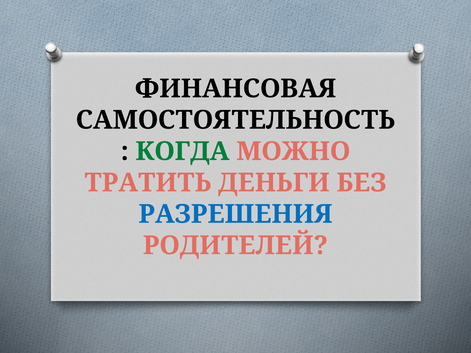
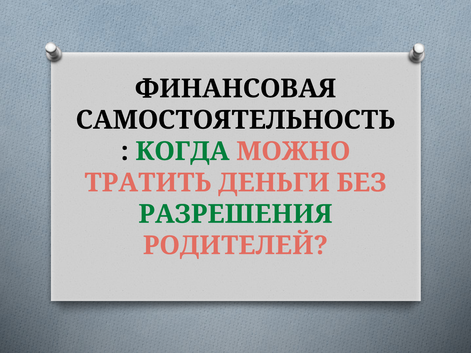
РАЗРЕШЕНИЯ colour: blue -> green (236, 214)
